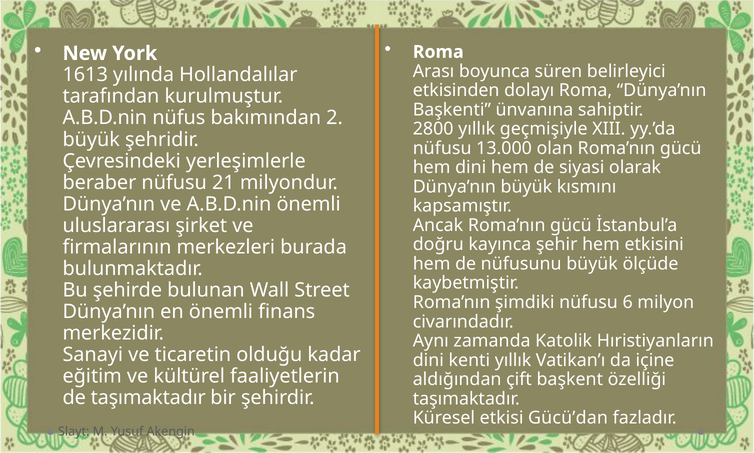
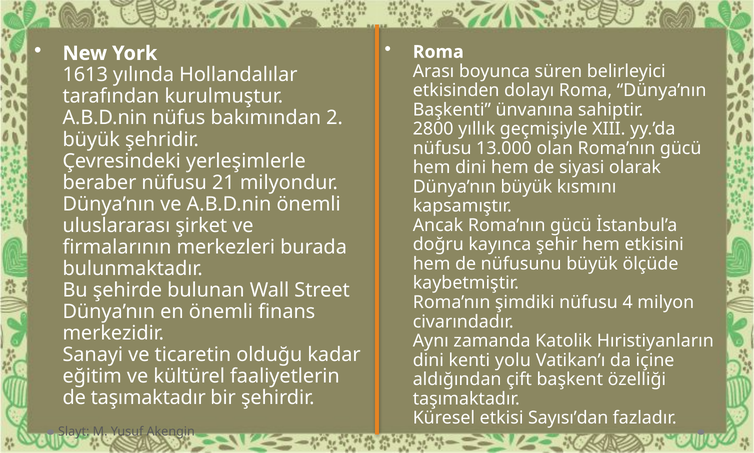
6: 6 -> 4 (628, 302)
kenti yıllık: yıllık -> yolu (513, 360)
Gücü’dan: Gücü’dan -> Sayısı’dan (568, 417)
